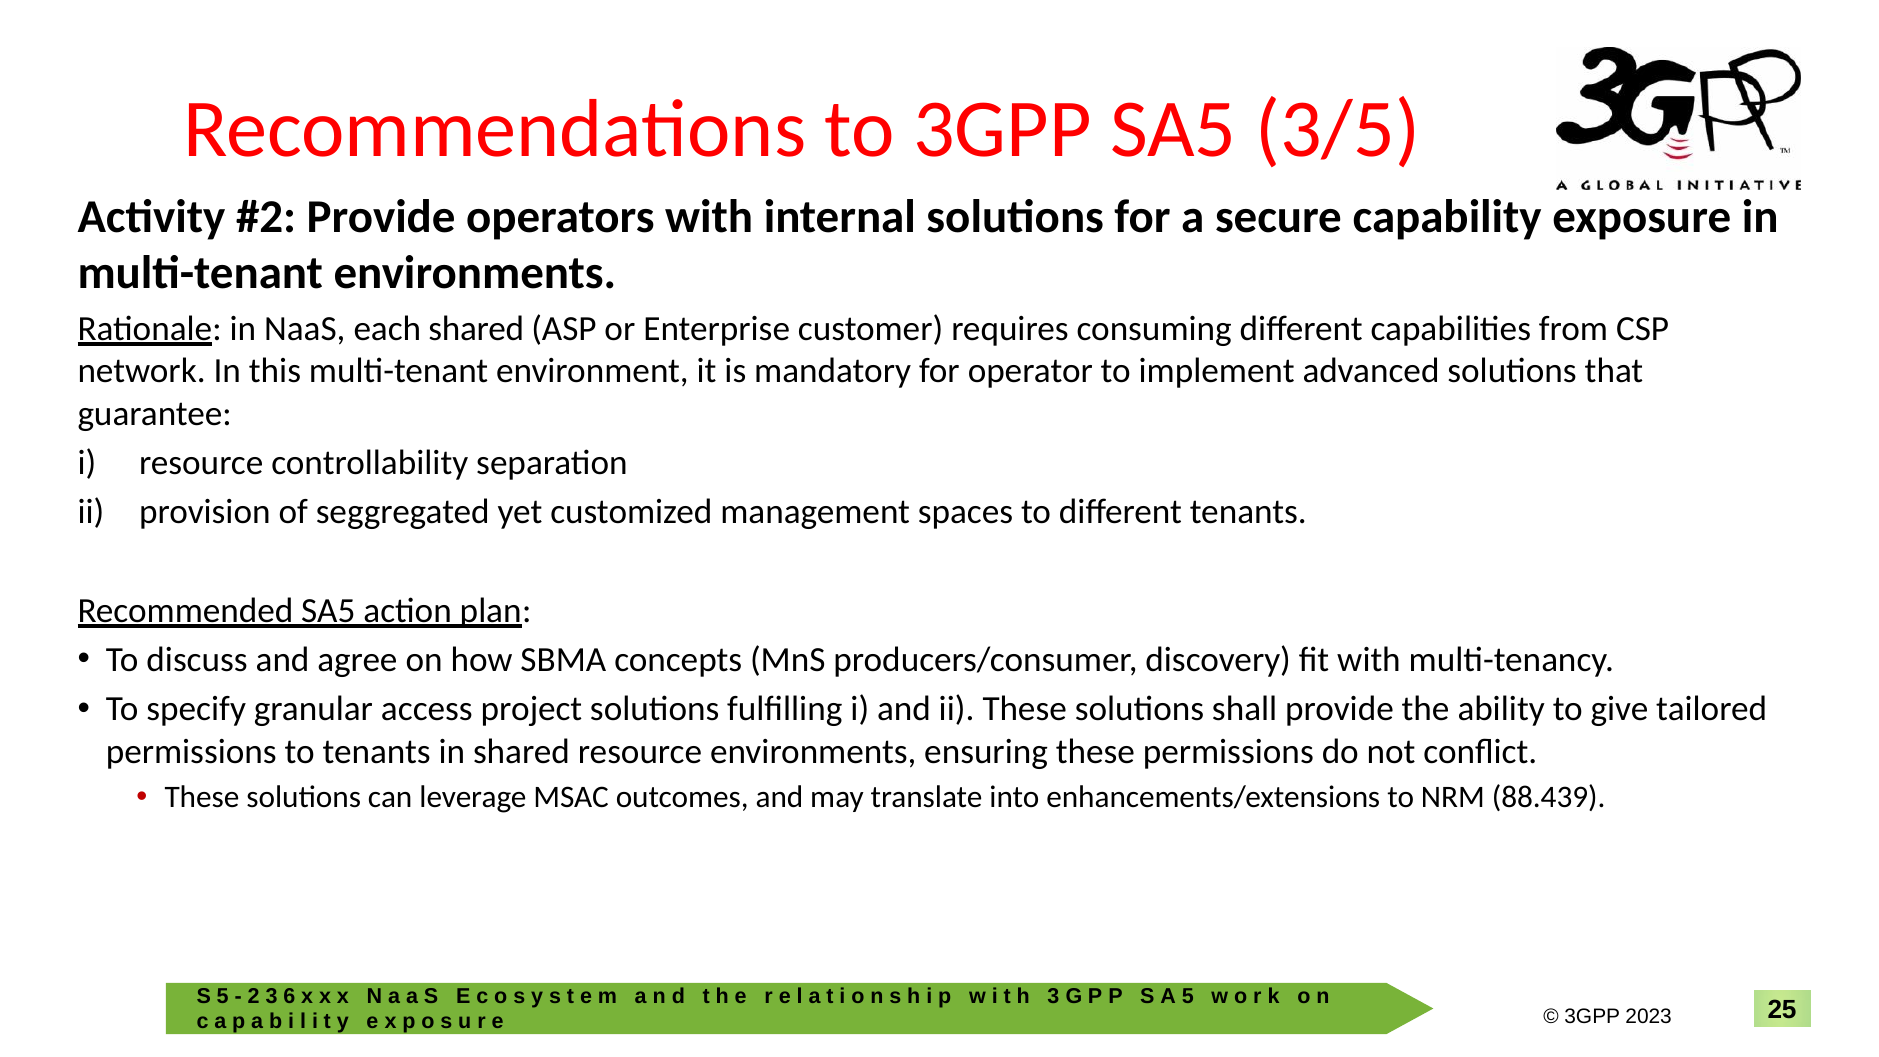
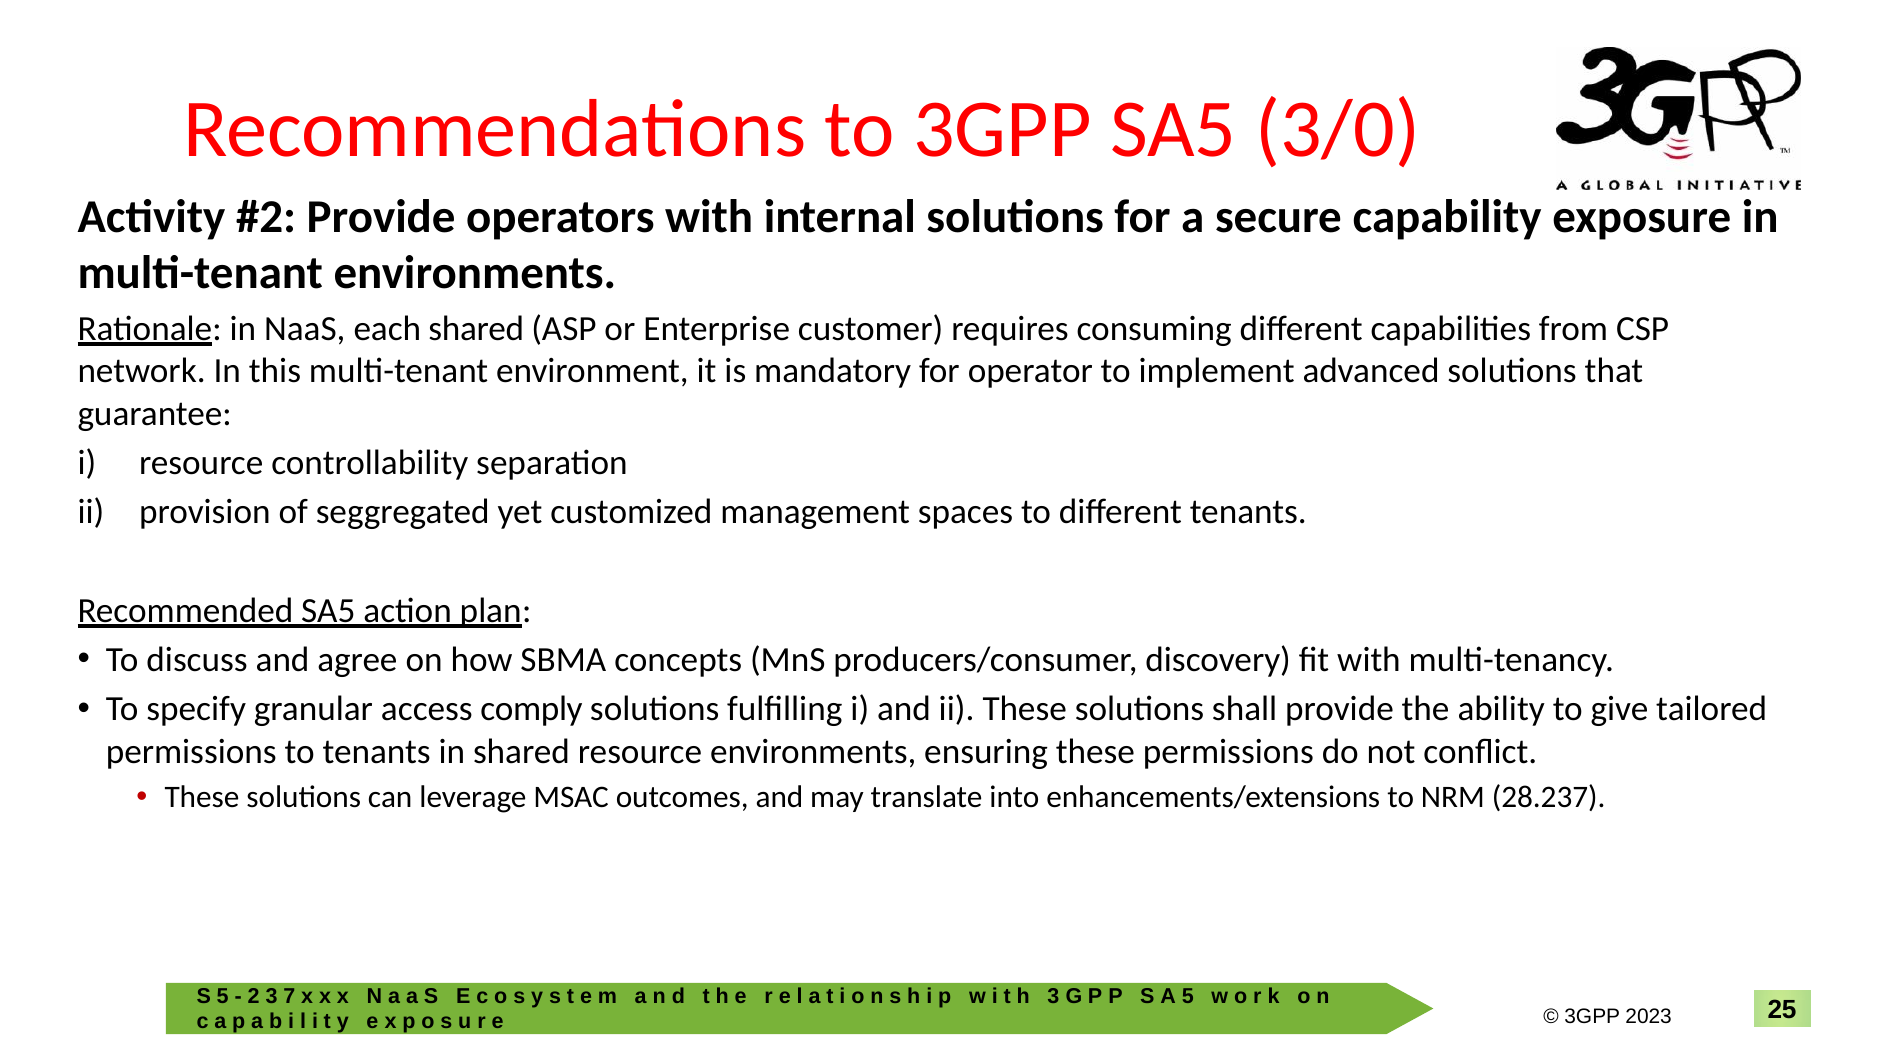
3/5: 3/5 -> 3/0 (1338, 129)
project: project -> comply (532, 709)
88.439: 88.439 -> 28.237 (1549, 797)
6: 6 -> 7 (289, 996)
